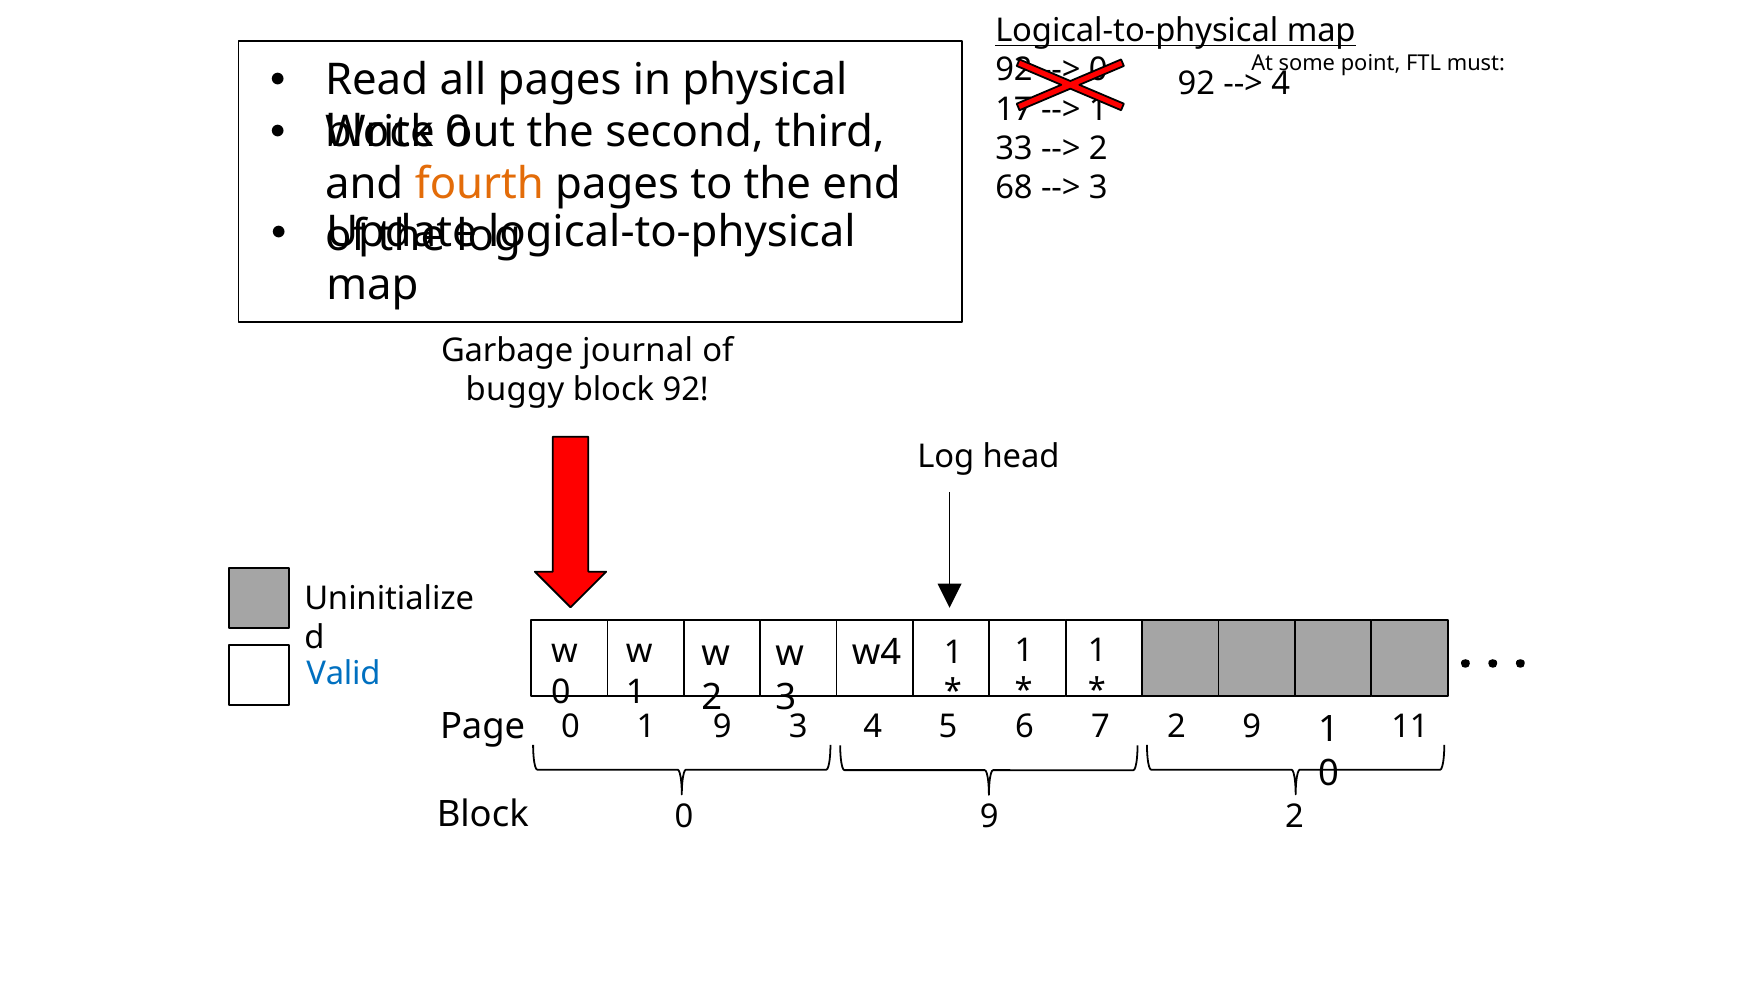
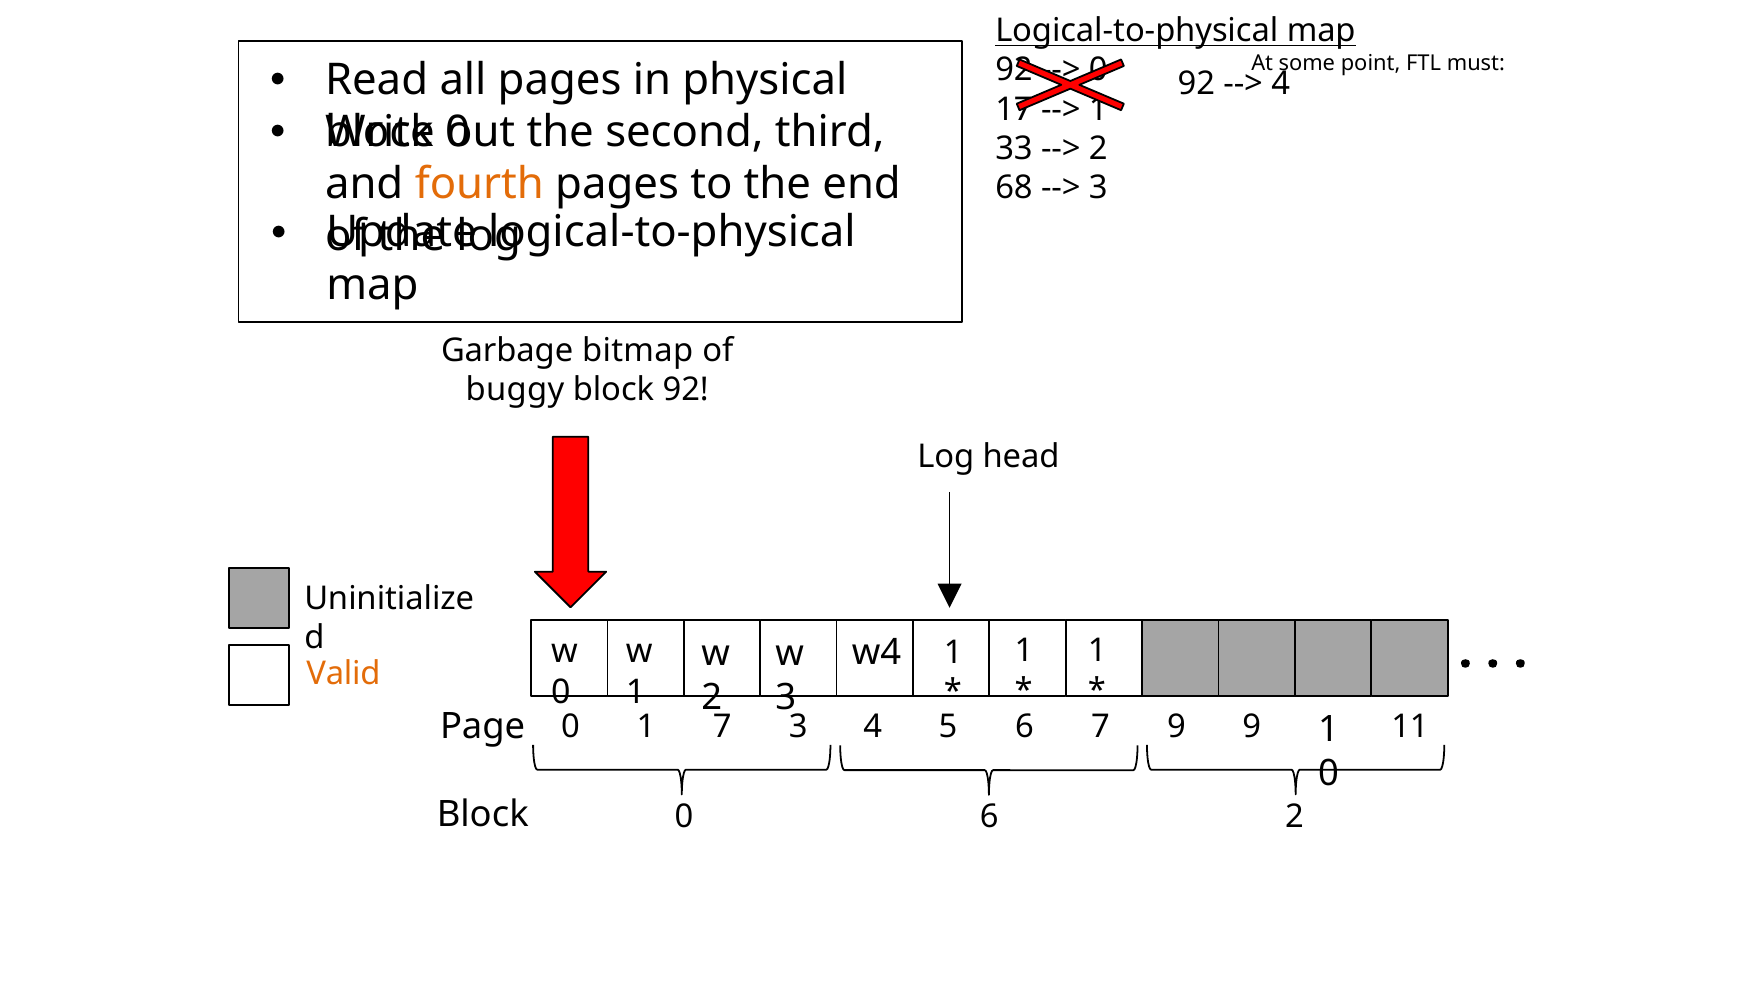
journal: journal -> bitmap (638, 350)
Valid colour: blue -> orange (343, 673)
1 9: 9 -> 7 (722, 727)
7 2: 2 -> 9 (1176, 727)
0 9: 9 -> 6 (989, 816)
